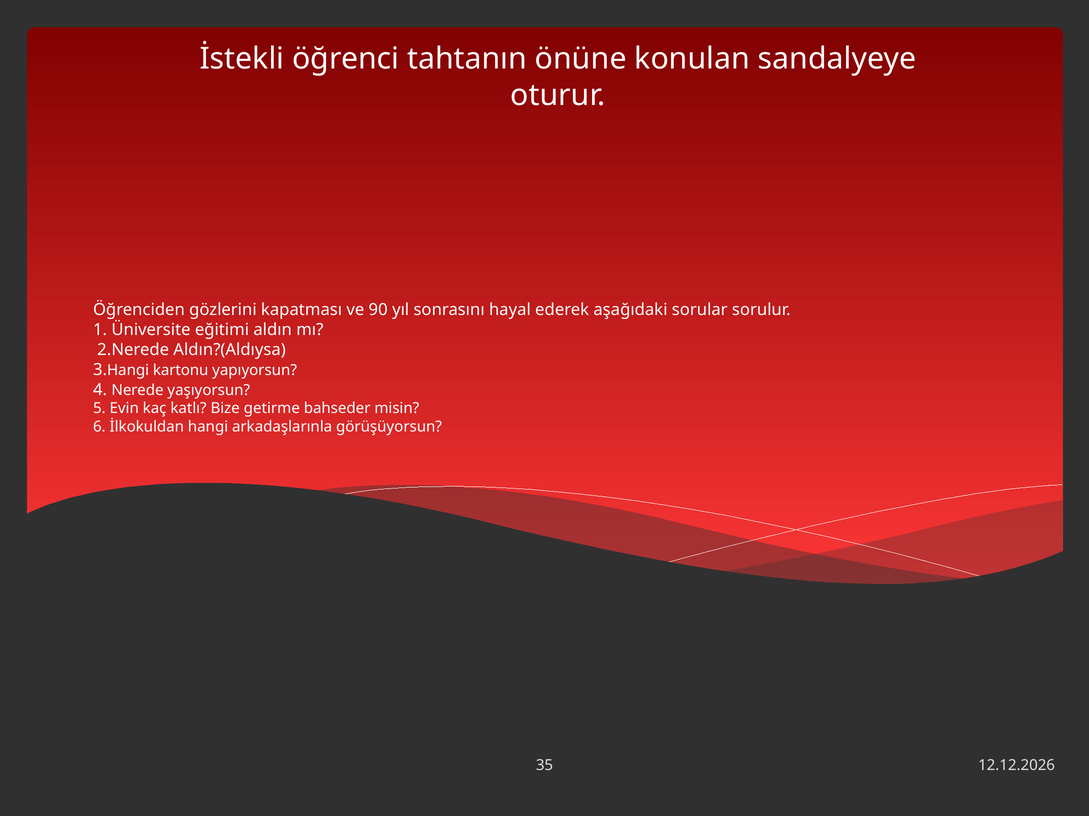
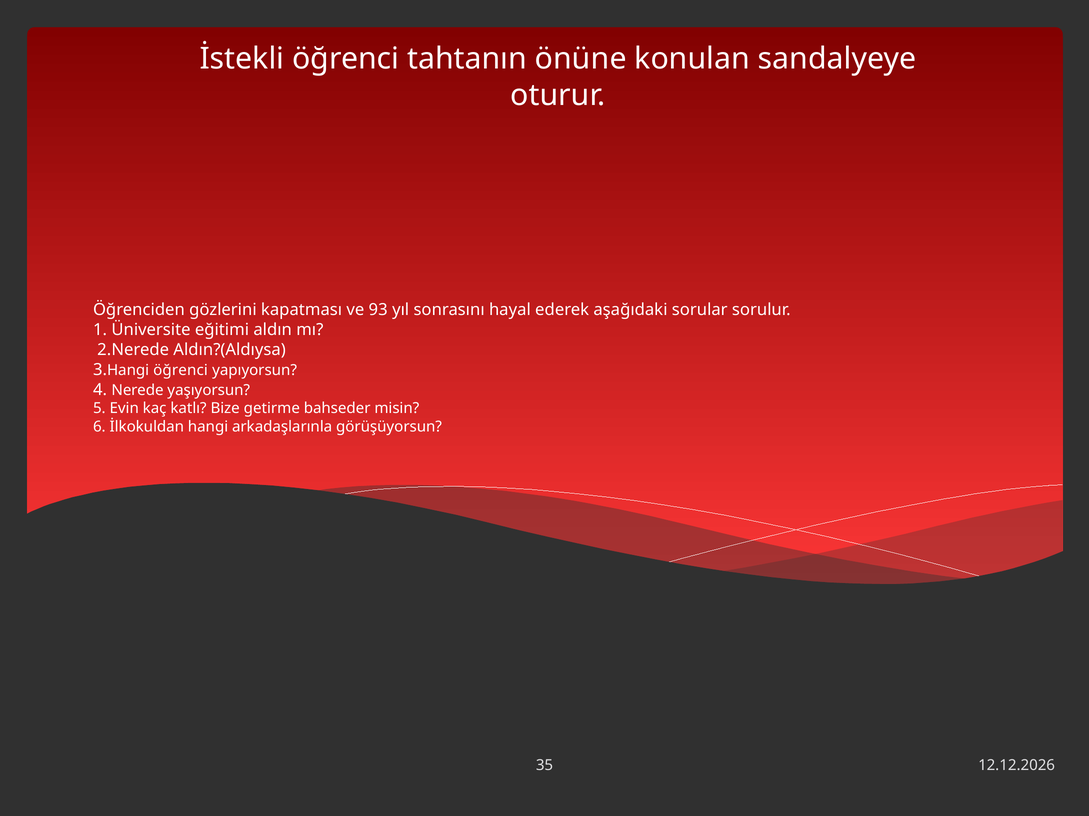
90: 90 -> 93 (378, 310)
3.Hangi kartonu: kartonu -> öğrenci (181, 370)
